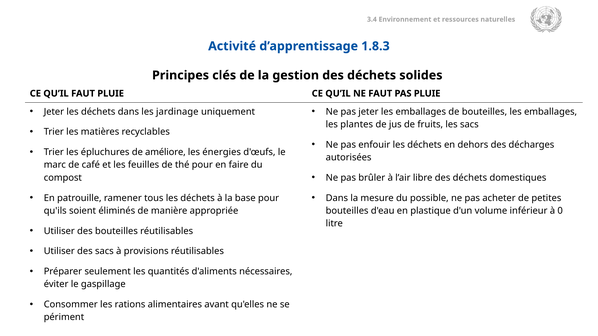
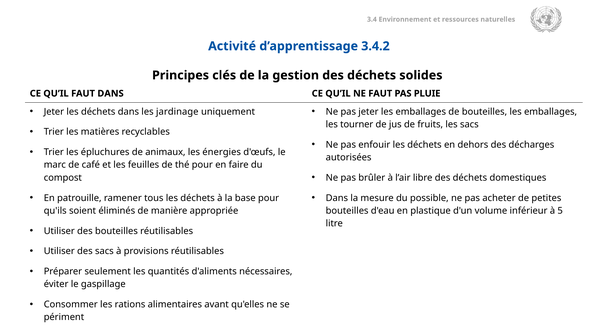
1.8.3: 1.8.3 -> 3.4.2 (375, 46)
FAUT PLUIE: PLUIE -> DANS (111, 94)
plantes: plantes -> tourner (357, 125)
améliore: améliore -> animaux (165, 152)
0: 0 -> 5 (560, 211)
